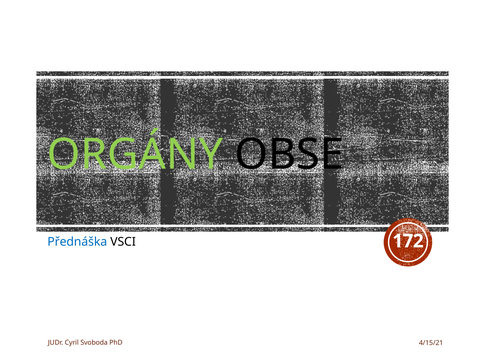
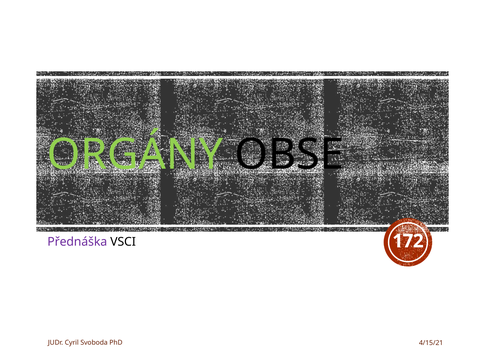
Přednáška colour: blue -> purple (77, 242)
